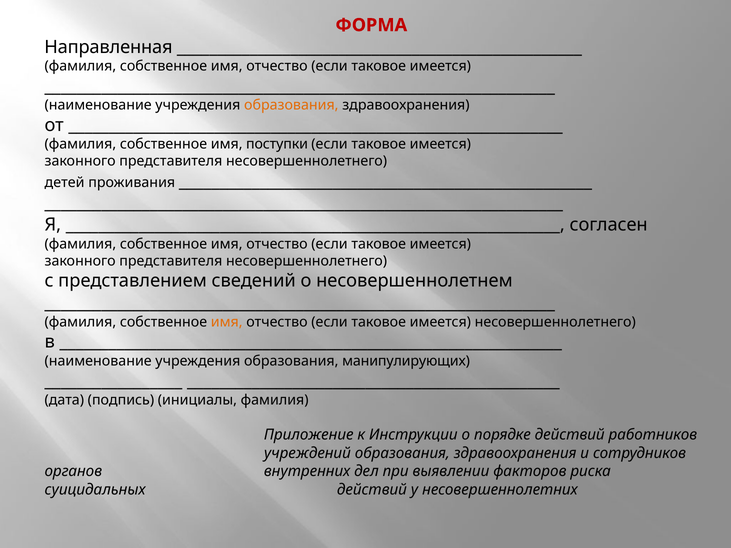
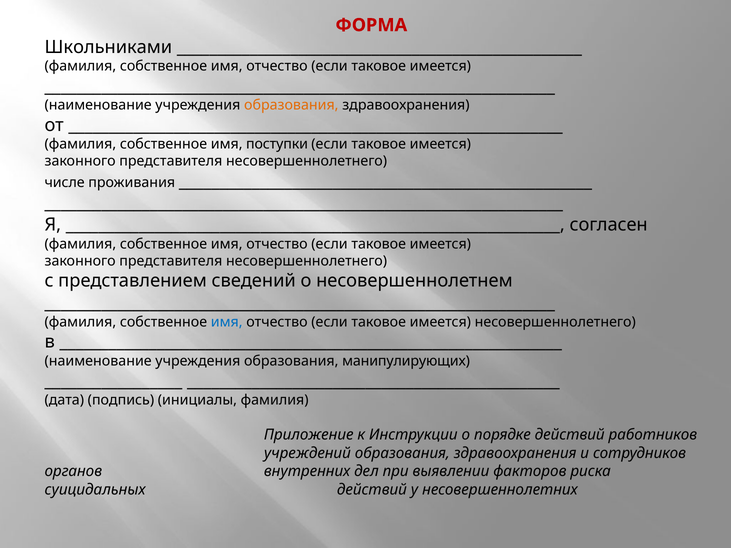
Направленная: Направленная -> Школьниками (108, 47)
детей: детей -> числе (65, 182)
имя colour: orange -> blue (227, 322)
